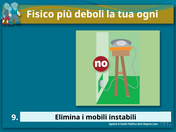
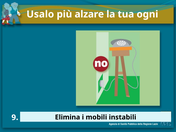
Fisico: Fisico -> Usalo (40, 14)
deboli: deboli -> alzare (89, 14)
